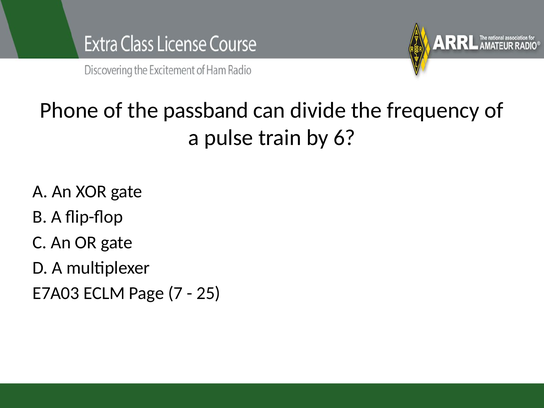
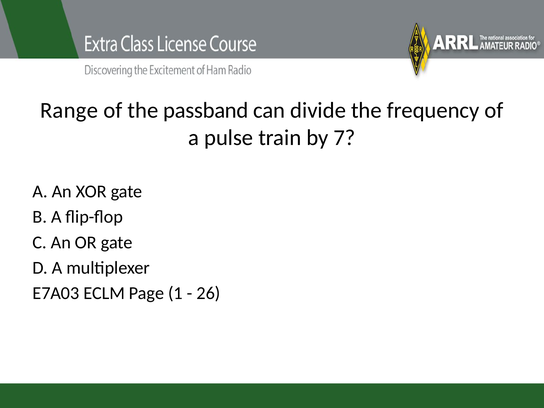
Phone: Phone -> Range (69, 110)
6: 6 -> 7 (345, 138)
7: 7 -> 1 (175, 293)
25: 25 -> 26 (209, 293)
